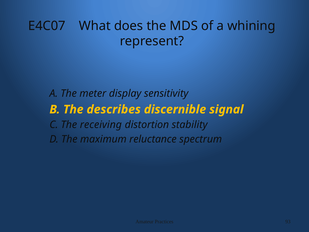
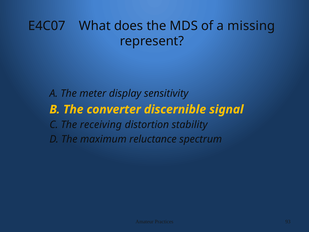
whining: whining -> missing (251, 26)
describes: describes -> converter (114, 109)
